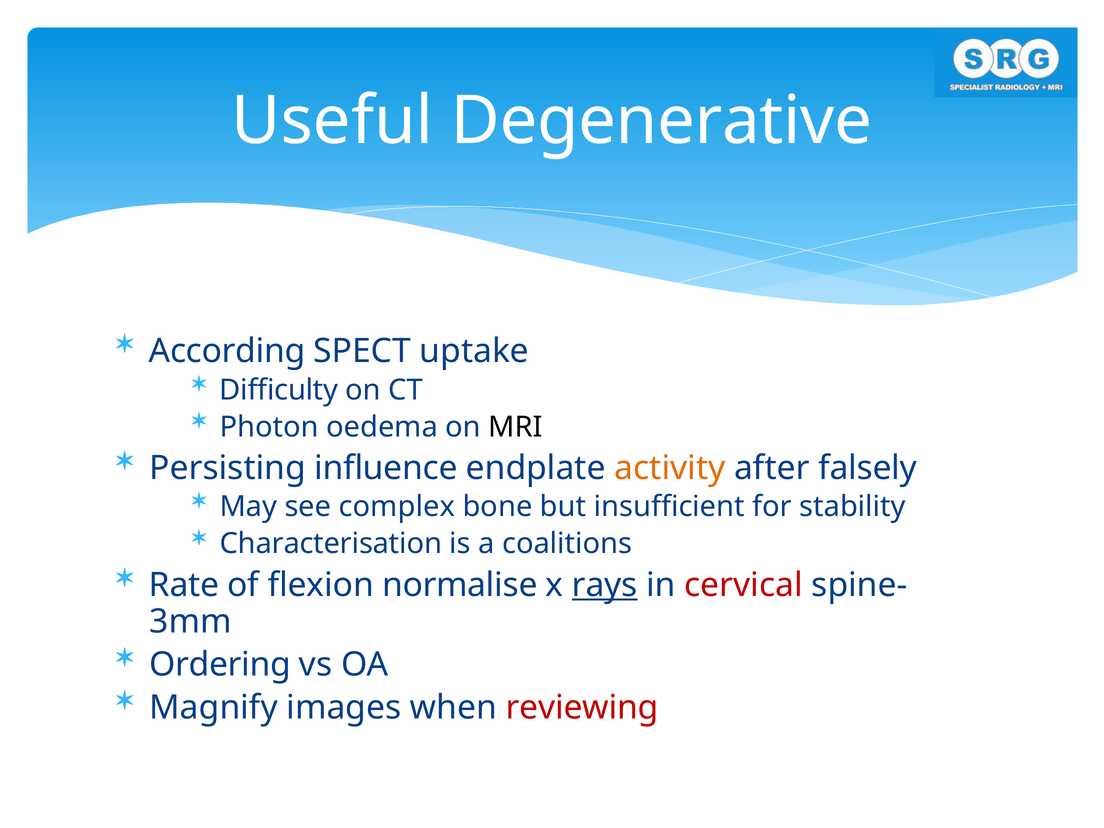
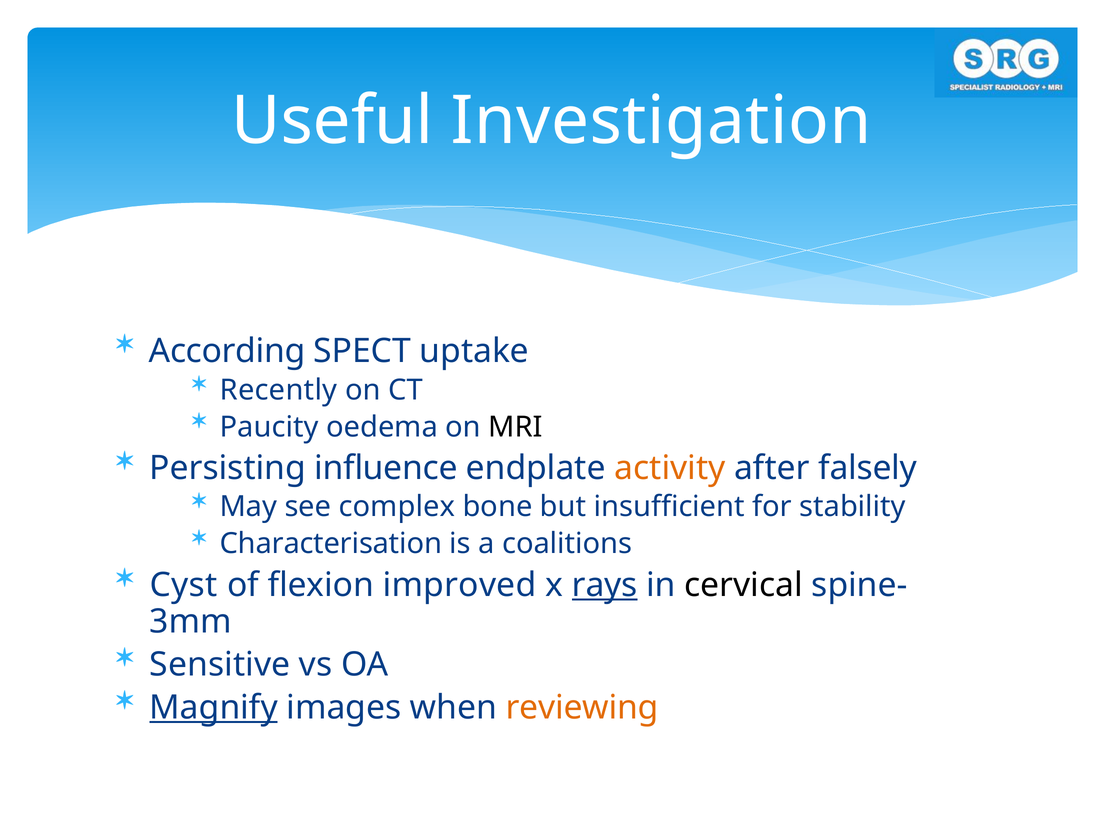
Degenerative: Degenerative -> Investigation (661, 121)
Difficulty: Difficulty -> Recently (278, 390)
Photon: Photon -> Paucity (269, 427)
Rate: Rate -> Cyst (184, 585)
normalise: normalise -> improved (460, 585)
cervical colour: red -> black (744, 585)
Ordering: Ordering -> Sensitive (220, 664)
Magnify underline: none -> present (214, 707)
reviewing colour: red -> orange (582, 707)
